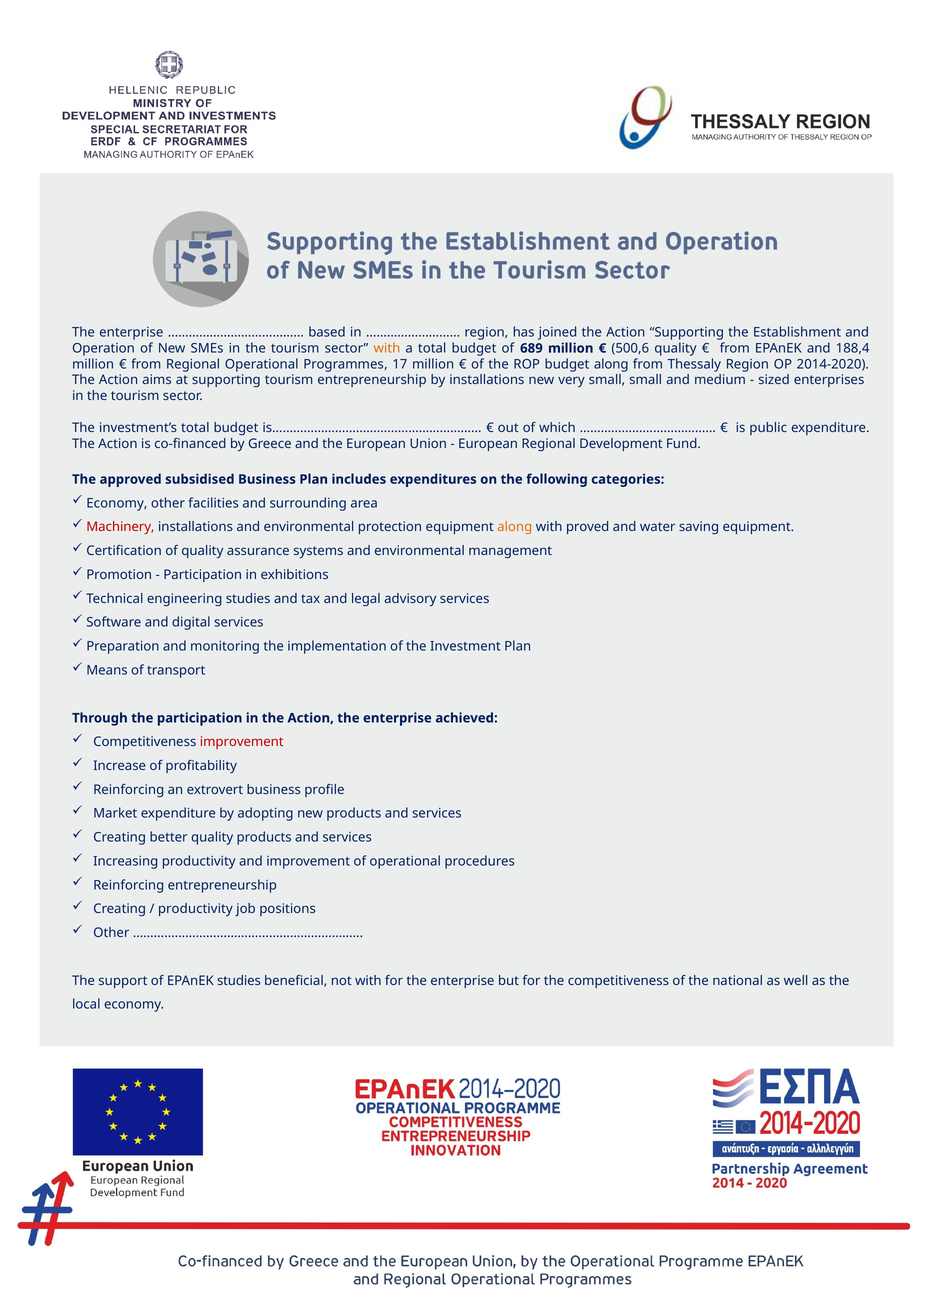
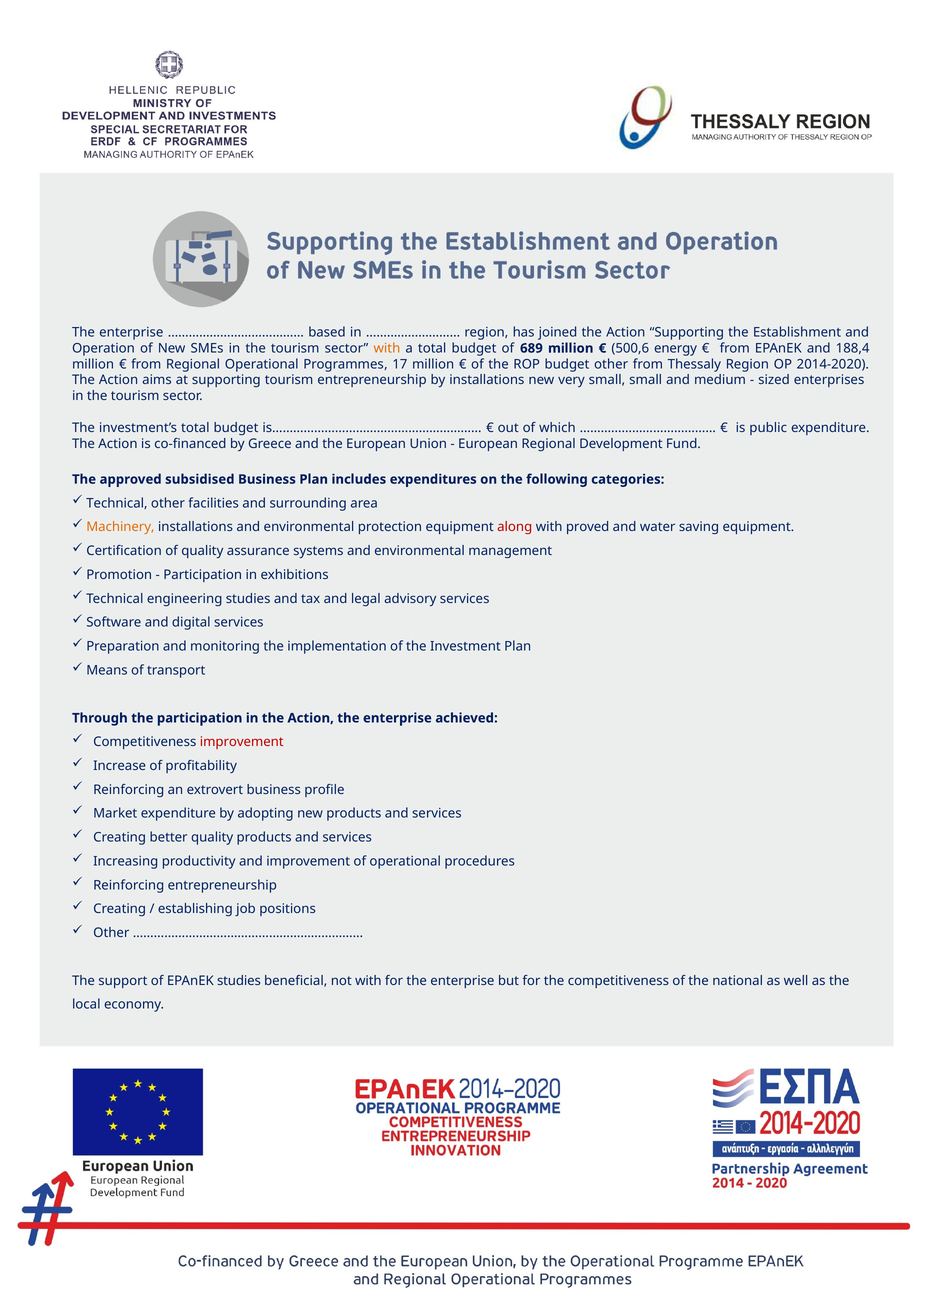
500,6 quality: quality -> energy (676, 348)
budget along: along -> other (611, 364)
Economy: Economy -> Technical (117, 503)
Machinery colour: red -> orange (120, 527)
along colour: orange -> red (515, 527)
productivity: productivity -> establishing (195, 909)
